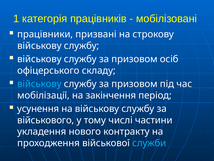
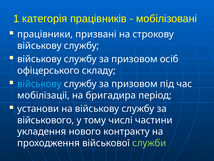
закінчення: закінчення -> бригадира (111, 95)
усунення: усунення -> установи (38, 108)
служби colour: light blue -> light green (149, 143)
